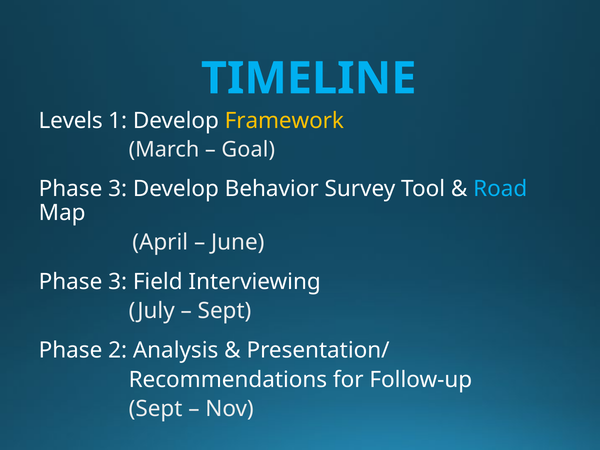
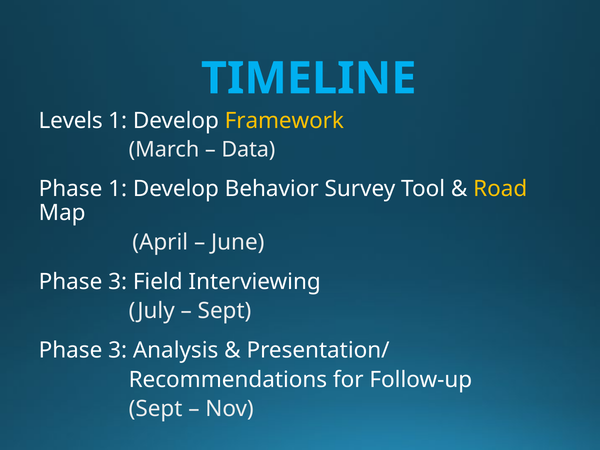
Goal: Goal -> Data (248, 150)
3: 3 -> 1 (118, 189)
Road colour: light blue -> yellow (500, 189)
2: 2 -> 3 (118, 350)
